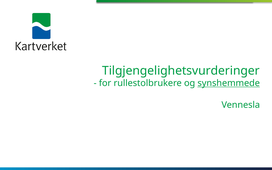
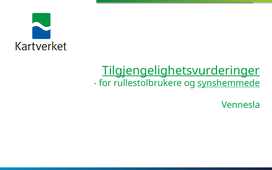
Tilgjengelighetsvurderinger underline: none -> present (181, 71)
